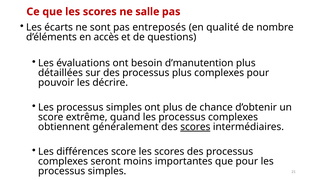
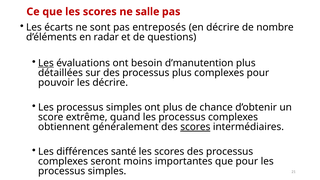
en qualité: qualité -> décrire (223, 27)
accès: accès -> radar (106, 37)
Les underline: none -> present (46, 63)
différences score: score -> santé (124, 152)
